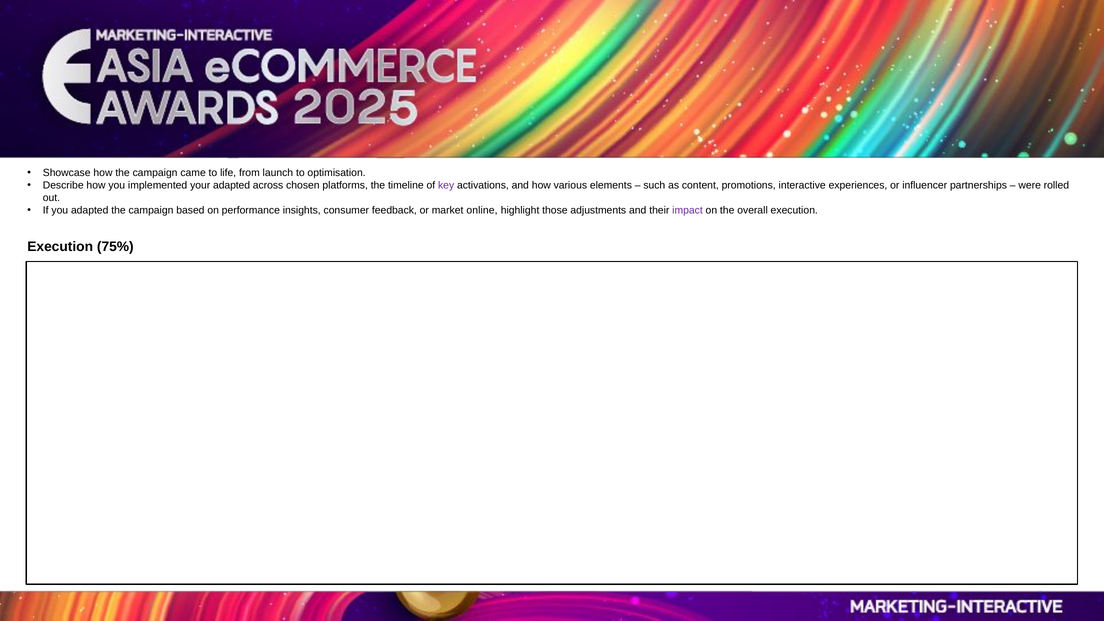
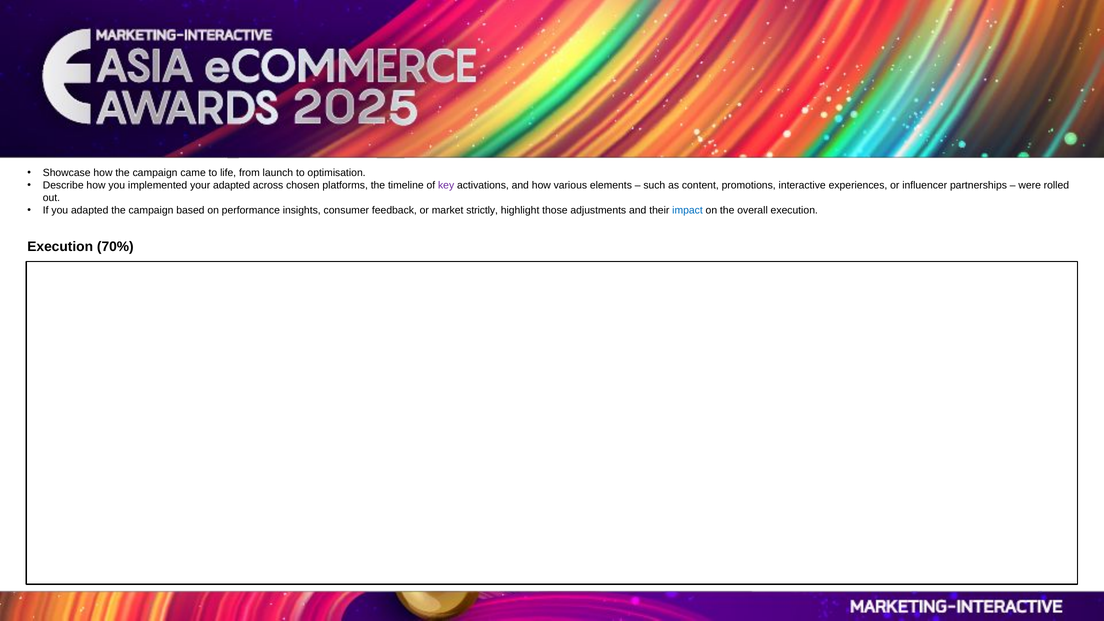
online: online -> strictly (482, 210)
impact colour: purple -> blue (687, 210)
75%: 75% -> 70% (115, 247)
